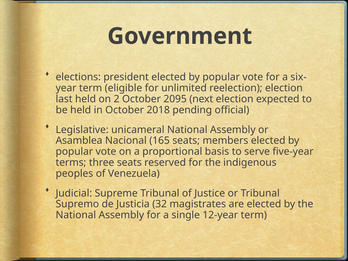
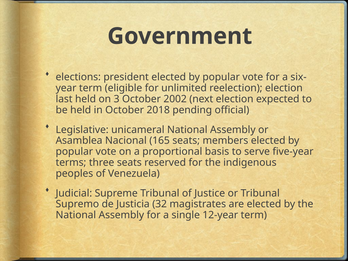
2: 2 -> 3 (117, 99)
2095: 2095 -> 2002 (175, 99)
